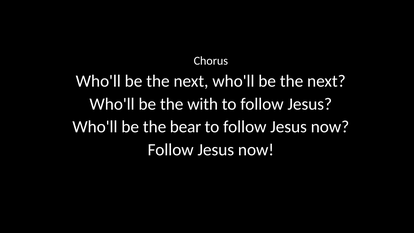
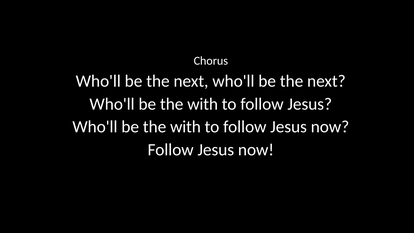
bear: bear -> with (185, 127)
